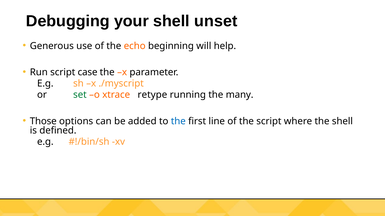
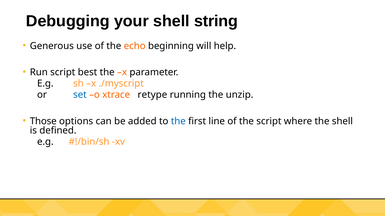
unset: unset -> string (216, 21)
case: case -> best (87, 73)
set colour: green -> blue (80, 95)
many: many -> unzip (240, 95)
